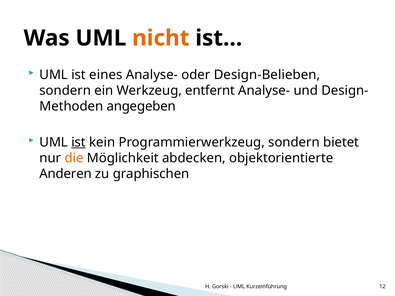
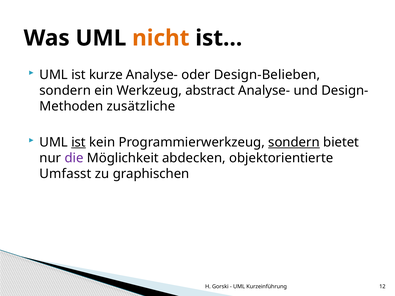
eines: eines -> kurze (106, 75)
entfernt: entfernt -> abstract (210, 91)
angegeben: angegeben -> zusätzliche (141, 106)
sondern underline: none -> present (294, 142)
die colour: orange -> purple (74, 158)
Anderen: Anderen -> Umfasst (65, 174)
